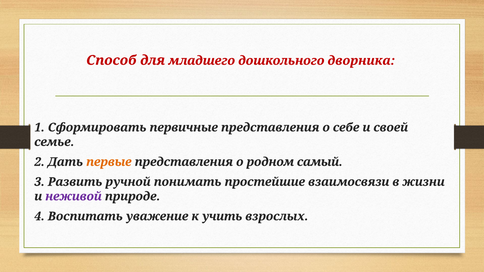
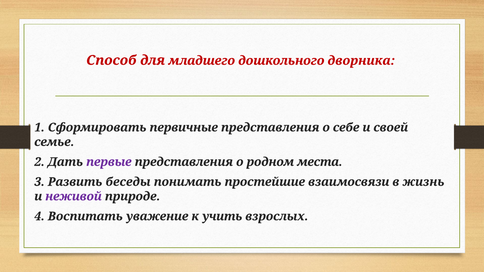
первые colour: orange -> purple (109, 162)
самый: самый -> места (320, 162)
ручной: ручной -> беседы (128, 182)
жизни: жизни -> жизнь (424, 182)
